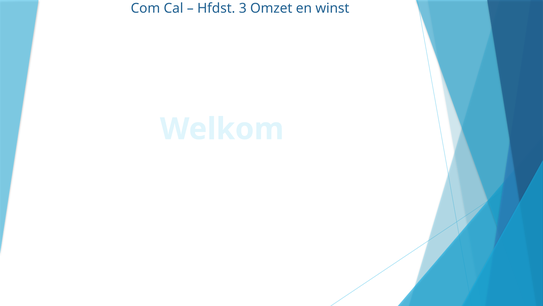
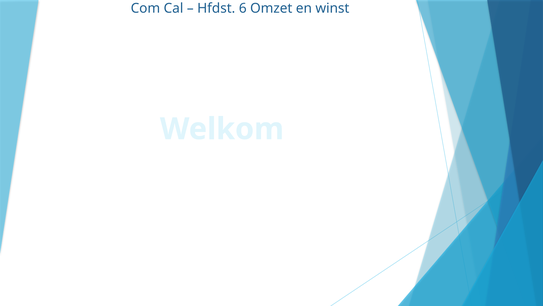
3: 3 -> 6 (243, 8)
